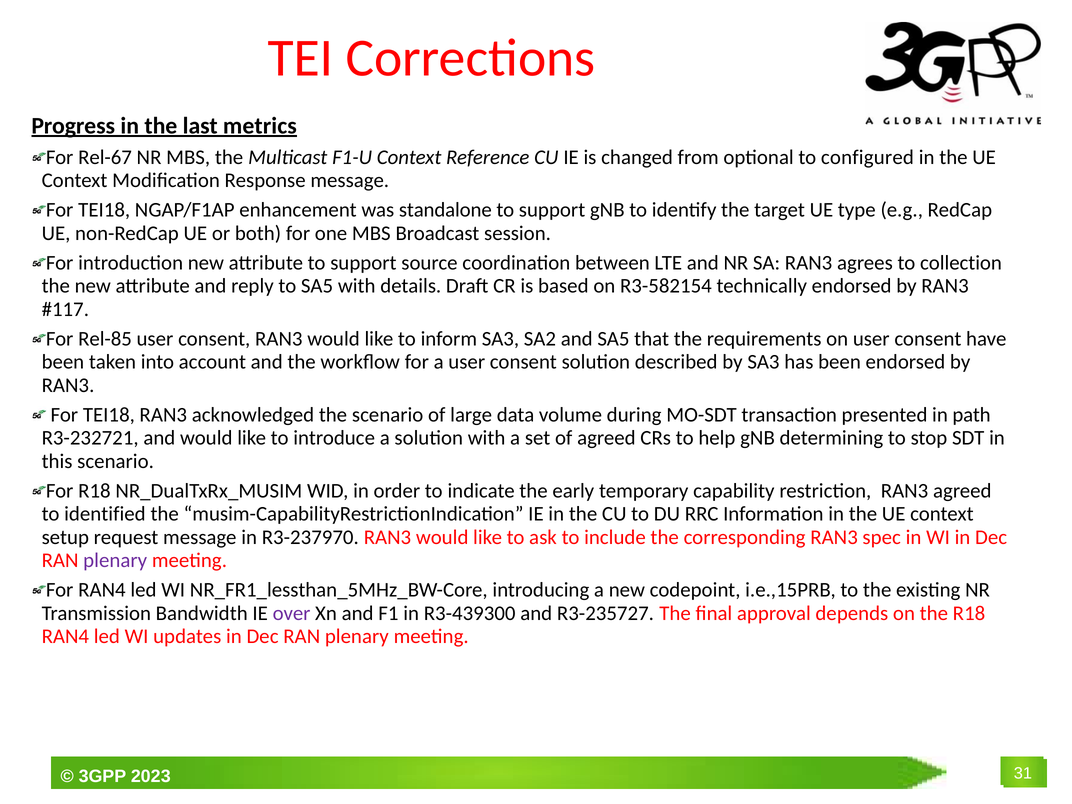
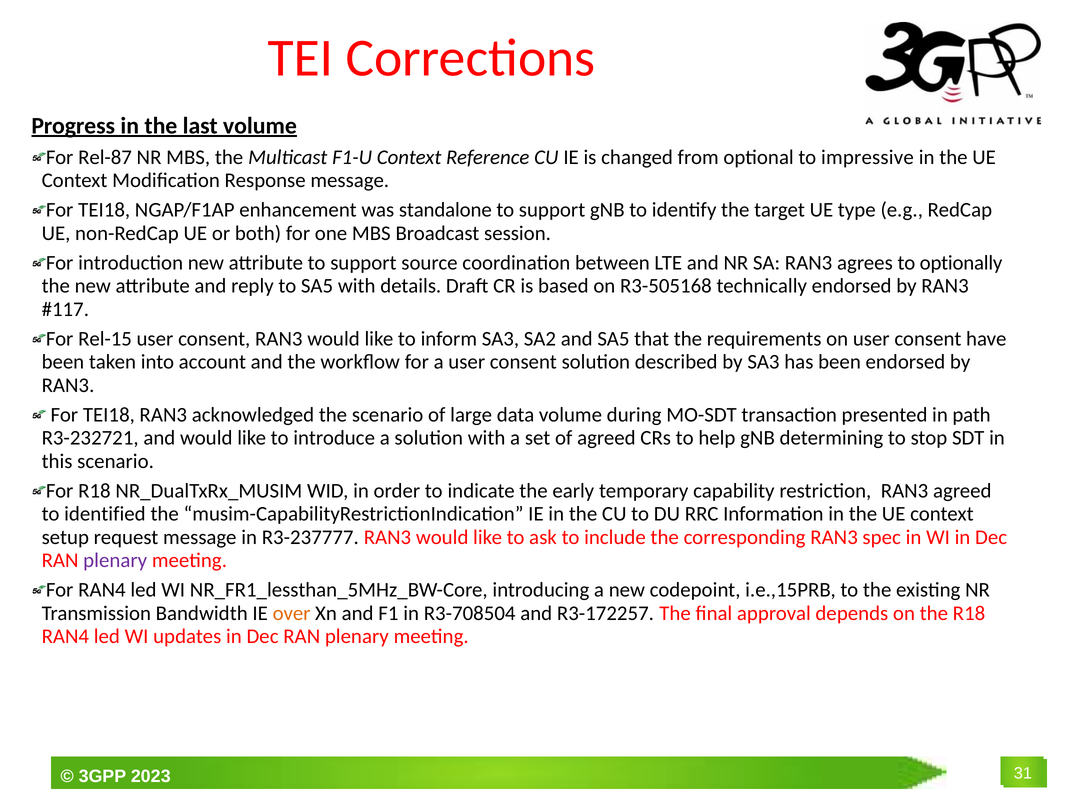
last metrics: metrics -> volume (260, 126)
Rel-67: Rel-67 -> Rel-87 (105, 157)
configured: configured -> impressive (867, 157)
collection: collection -> optionally (961, 263)
R3-582154: R3-582154 -> R3-505168 (666, 286)
Rel-85: Rel-85 -> Rel-15 (105, 339)
R3-237970: R3-237970 -> R3-237777 (310, 537)
over colour: purple -> orange (292, 613)
R3-439300: R3-439300 -> R3-708504 (470, 613)
R3-235727: R3-235727 -> R3-172257 (605, 613)
